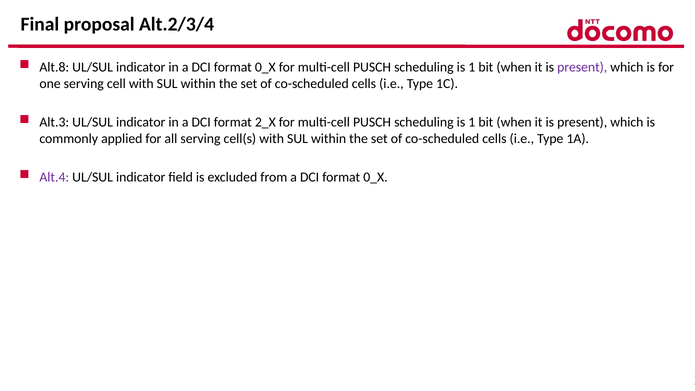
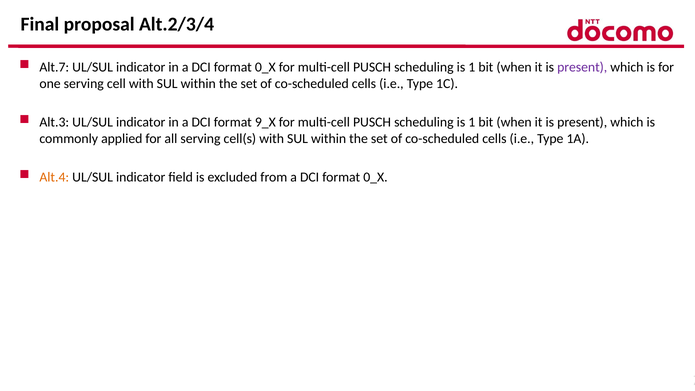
Alt.8: Alt.8 -> Alt.7 (54, 67)
2_X: 2_X -> 9_X (265, 122)
Alt.4 colour: purple -> orange (54, 177)
